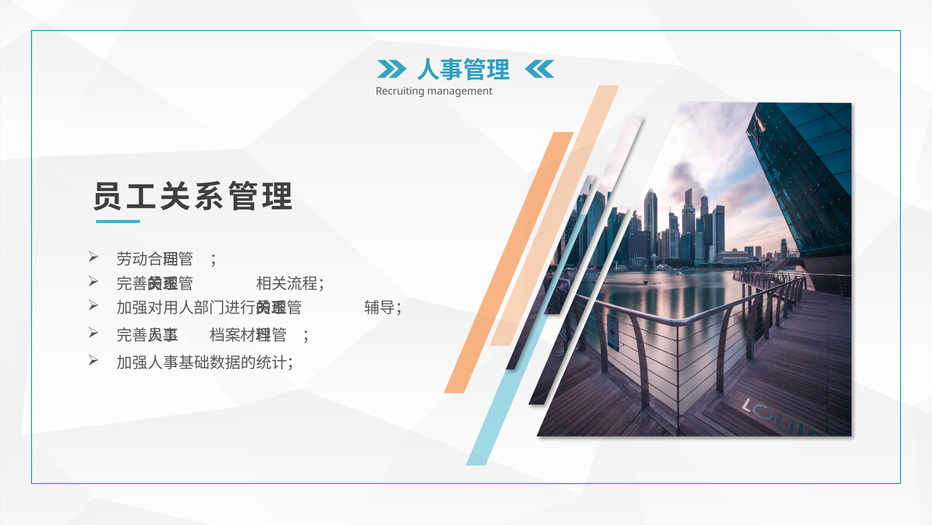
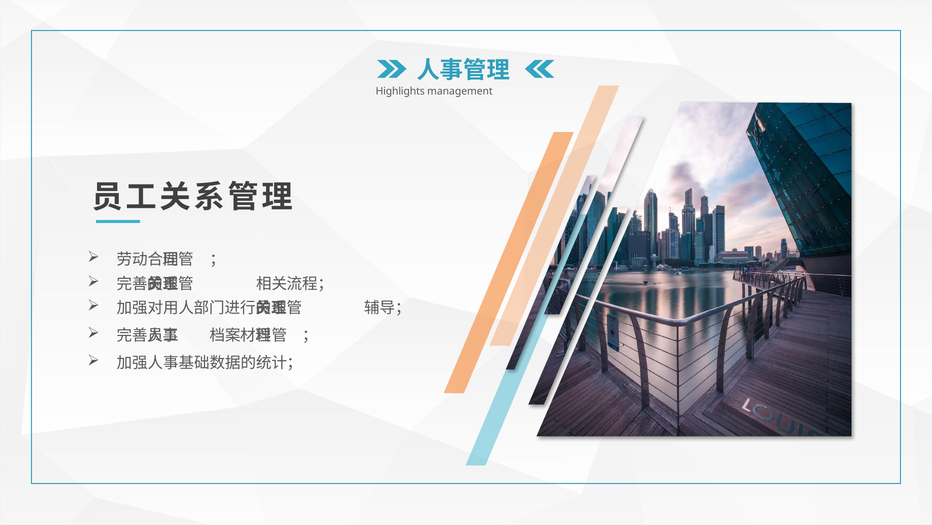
Recruiting: Recruiting -> Highlights (400, 91)
